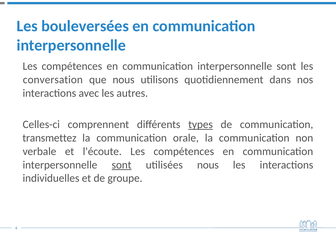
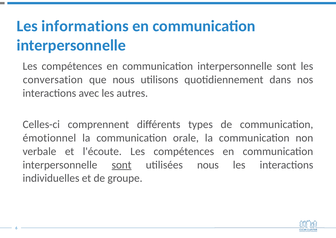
bouleversées: bouleversées -> informations (85, 26)
types underline: present -> none (201, 124)
transmettez: transmettez -> émotionnel (49, 138)
